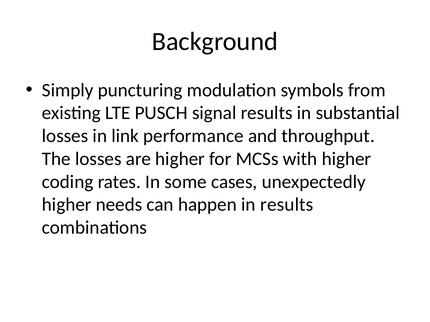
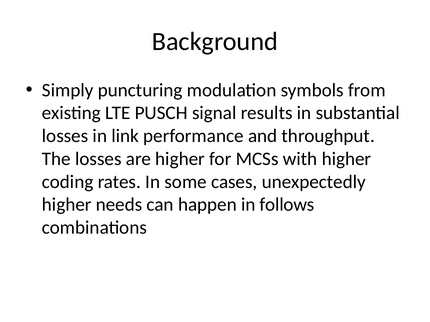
in results: results -> follows (287, 205)
